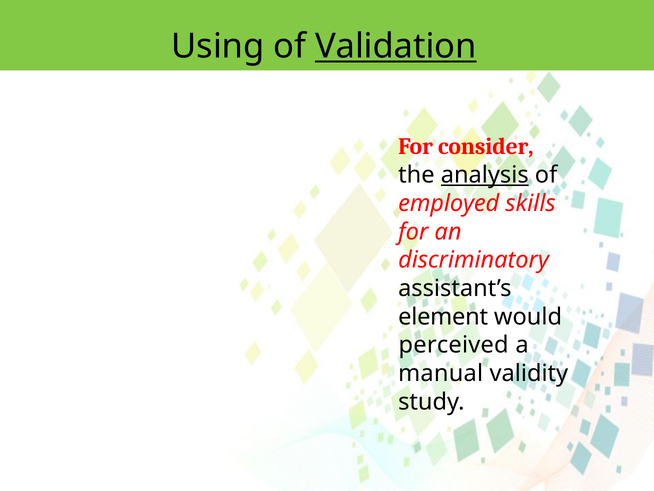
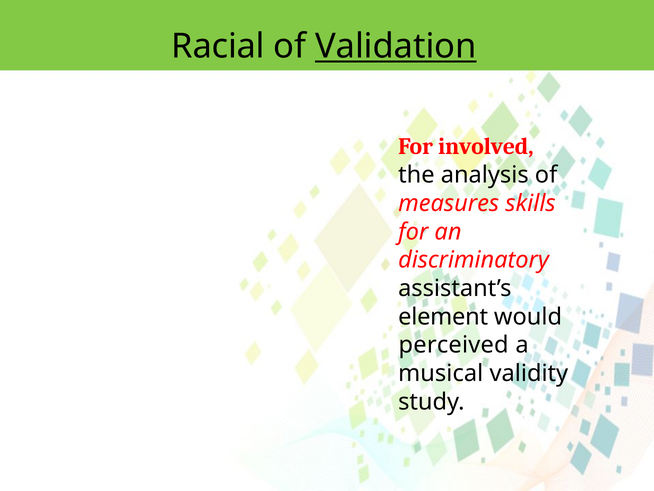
Using: Using -> Racial (218, 46)
consider: consider -> involved (486, 147)
analysis underline: present -> none (485, 175)
employed: employed -> measures (449, 203)
manual: manual -> musical (441, 373)
